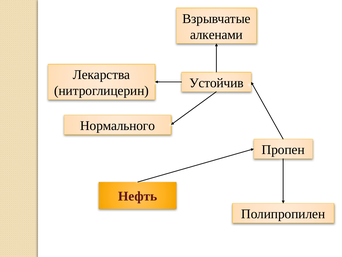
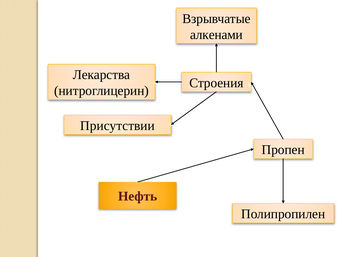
Устойчив: Устойчив -> Строения (216, 83)
Нормального: Нормального -> Присутствии (118, 125)
